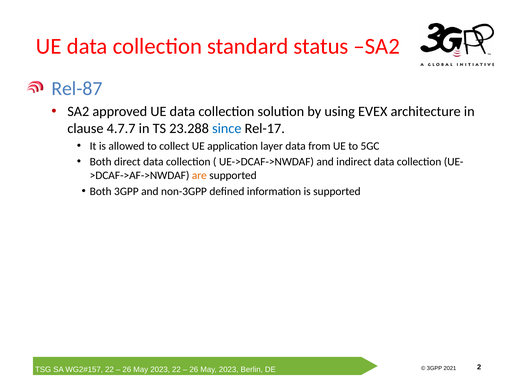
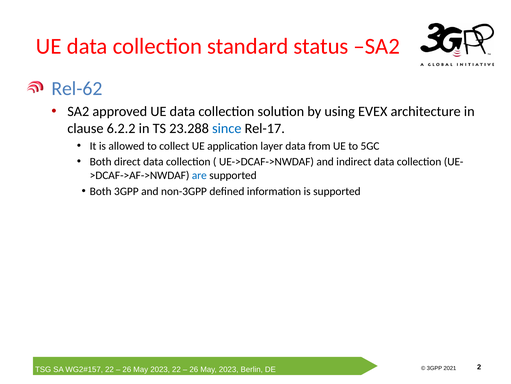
Rel-87: Rel-87 -> Rel-62 (77, 88)
4.7.7: 4.7.7 -> 6.2.2 (121, 128)
are colour: orange -> blue (199, 175)
